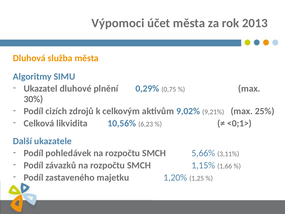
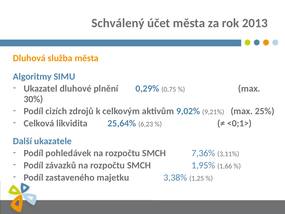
Výpomoci: Výpomoci -> Schválený (118, 23)
10,56%: 10,56% -> 25,64% (122, 123)
5,66%: 5,66% -> 7,36% (203, 153)
1,15%: 1,15% -> 1,95% (203, 165)
1,20%: 1,20% -> 3,38% (175, 177)
